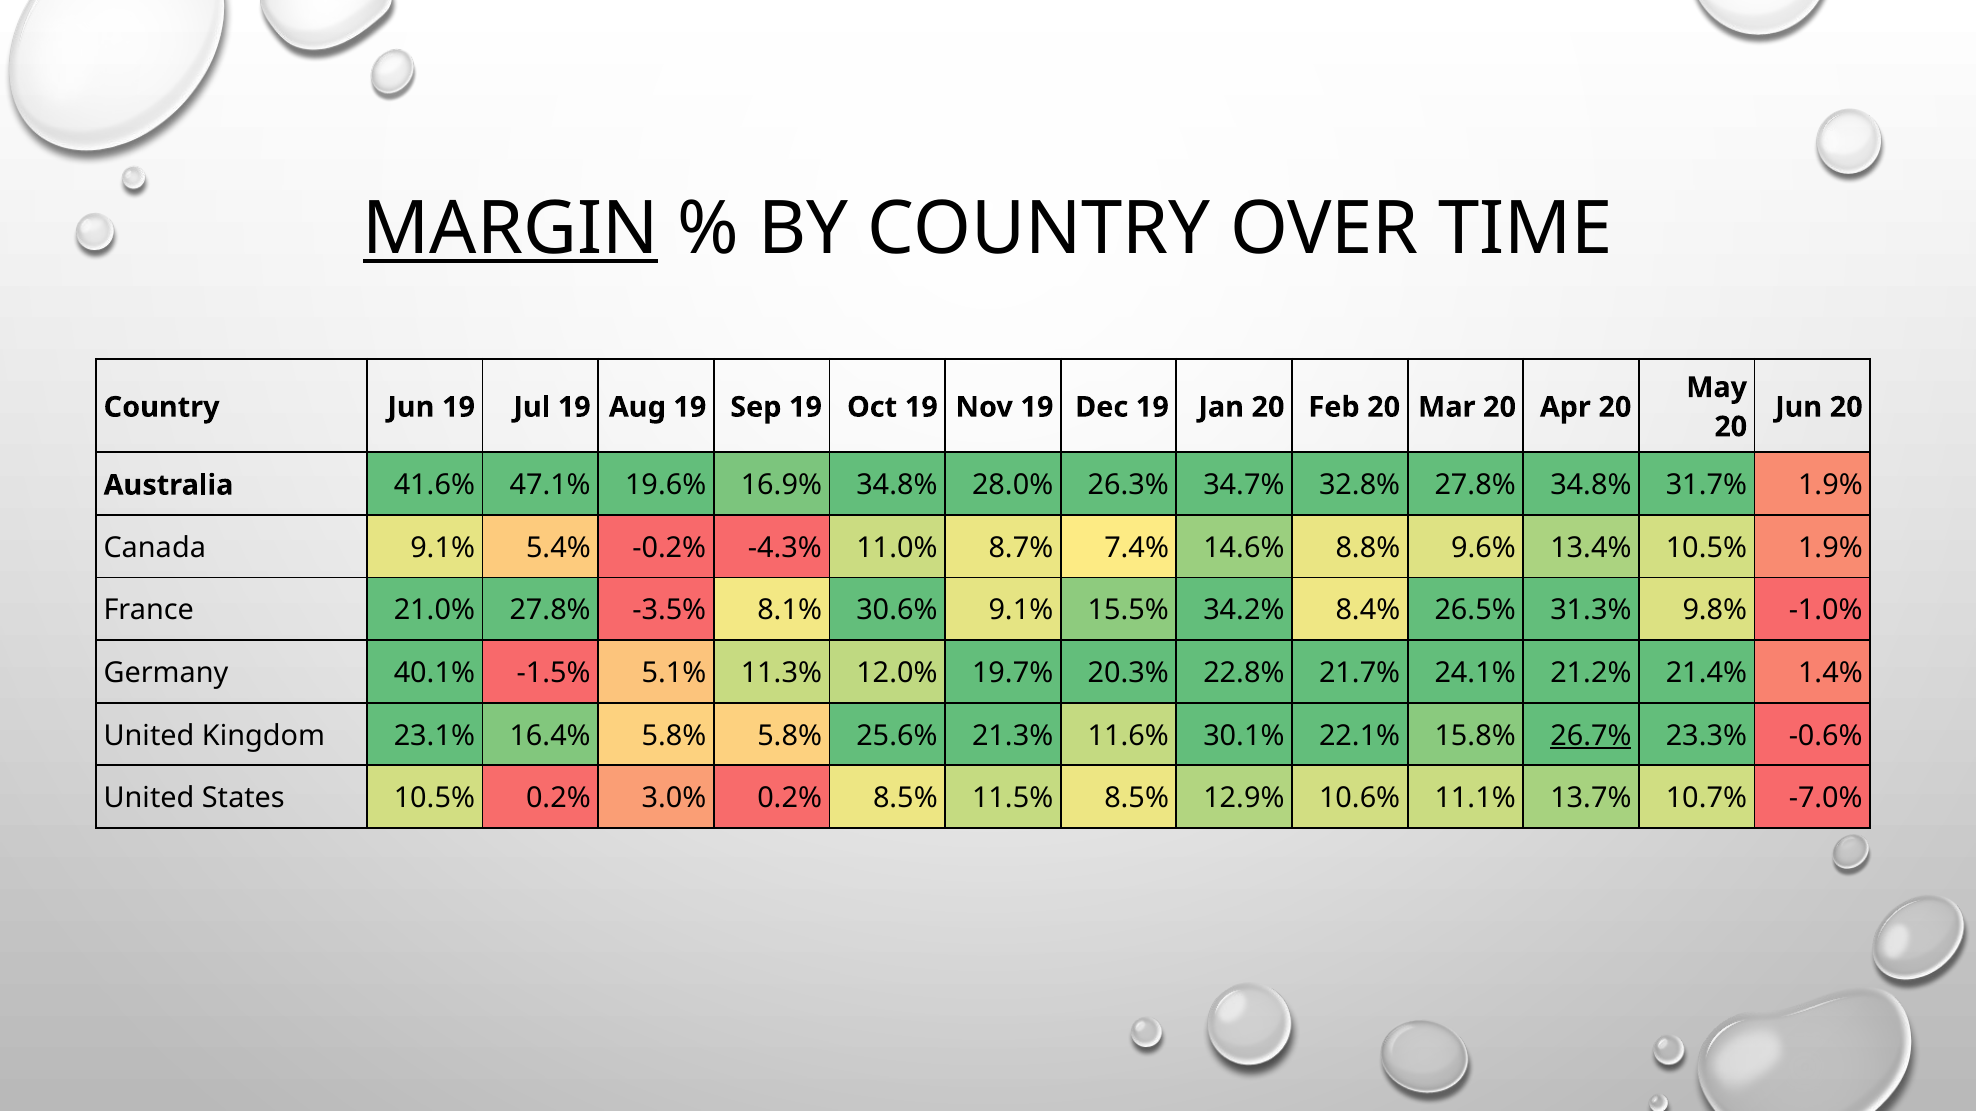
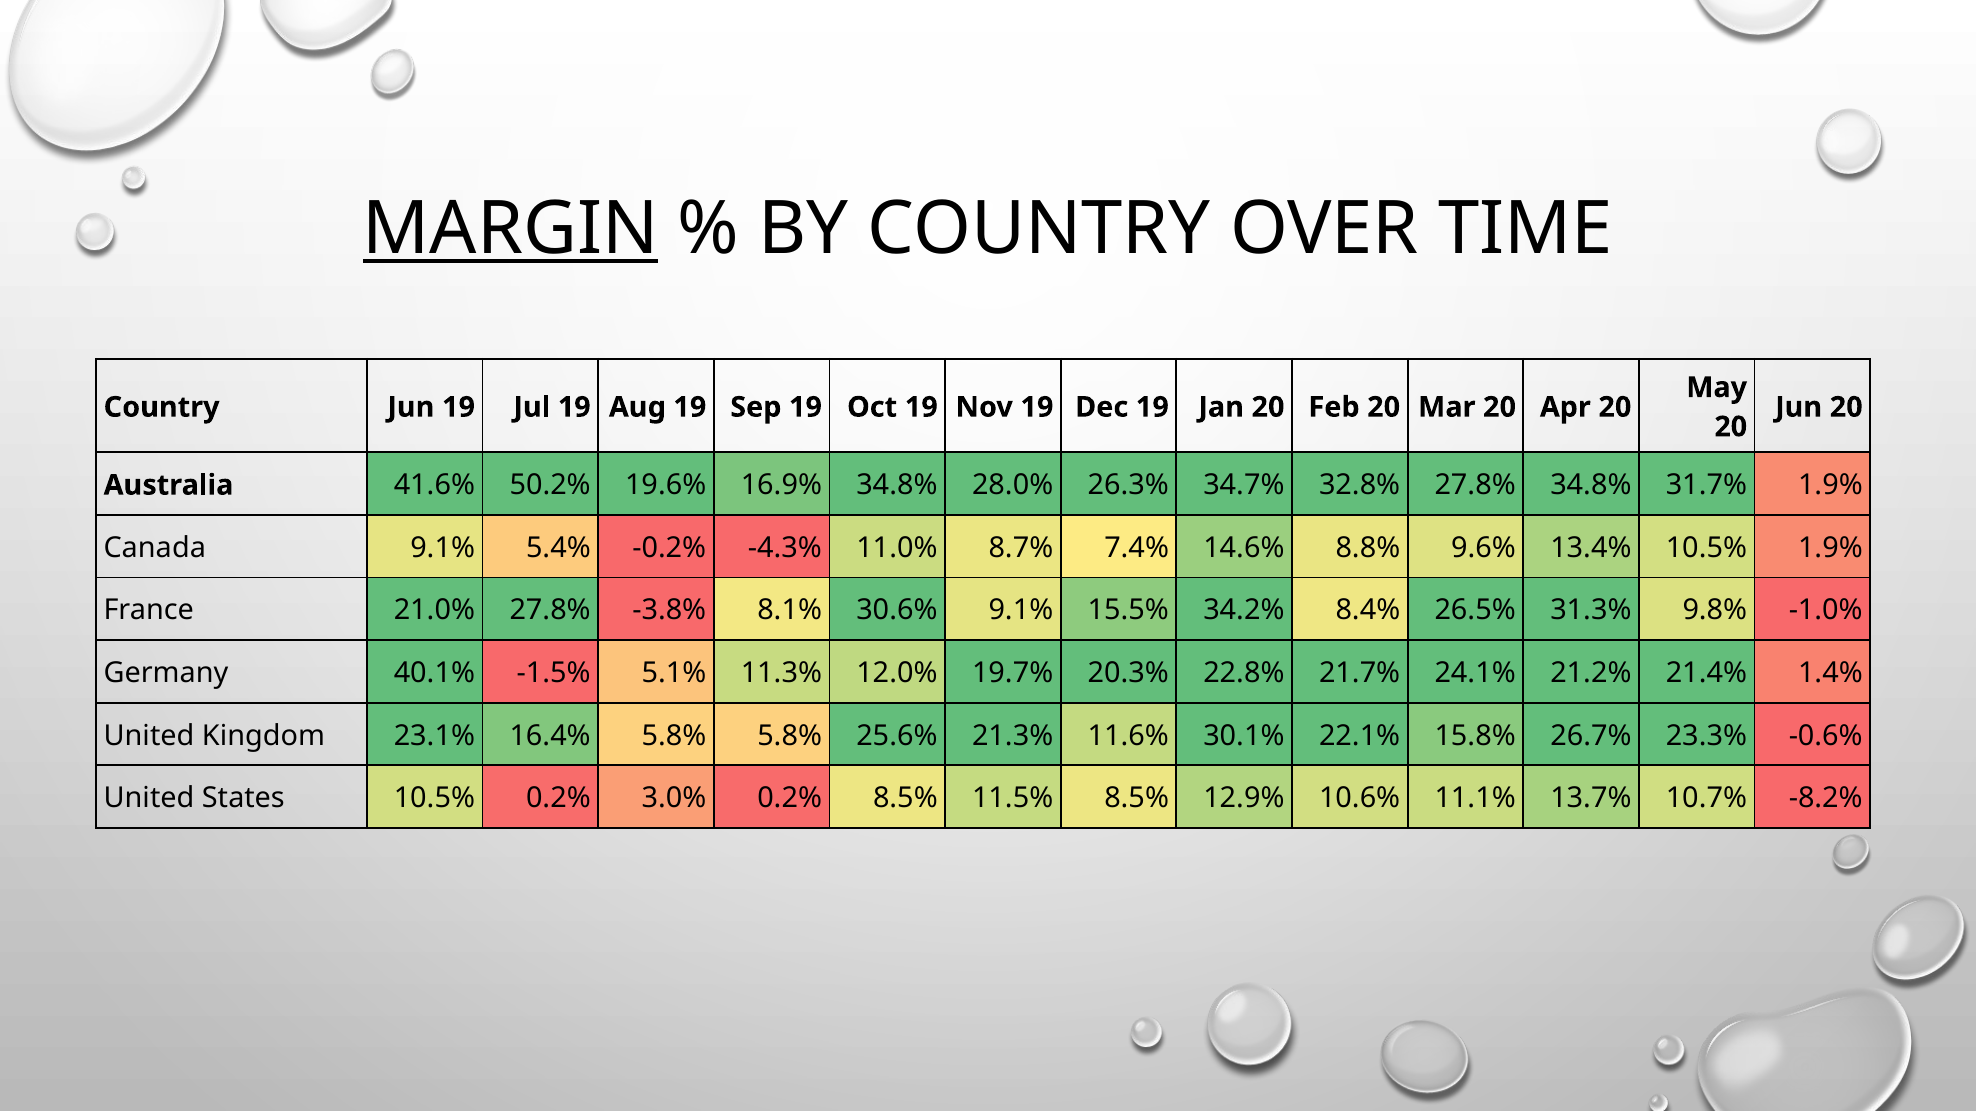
47.1%: 47.1% -> 50.2% (550, 485)
-3.5%: -3.5% -> -3.8% (669, 611)
26.7% underline: present -> none (1591, 736)
-7.0%: -7.0% -> -8.2% (1826, 799)
